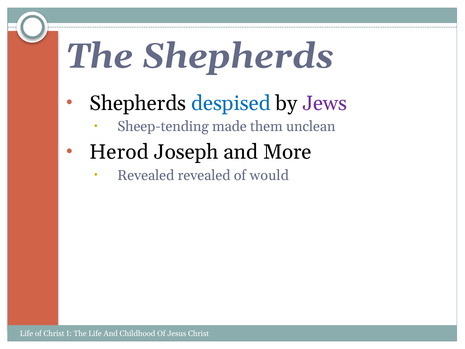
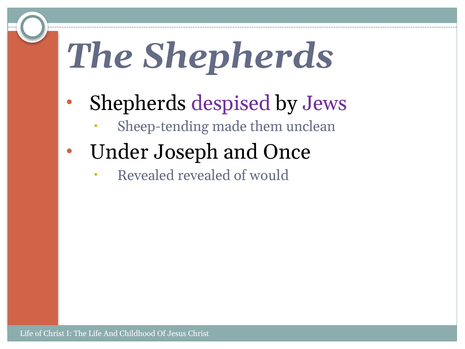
despised colour: blue -> purple (231, 103)
Herod: Herod -> Under (119, 152)
More: More -> Once (287, 152)
